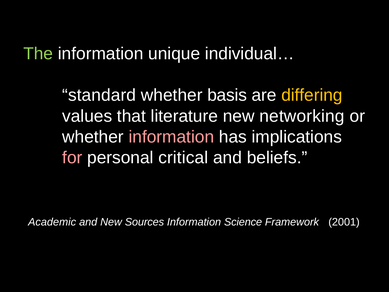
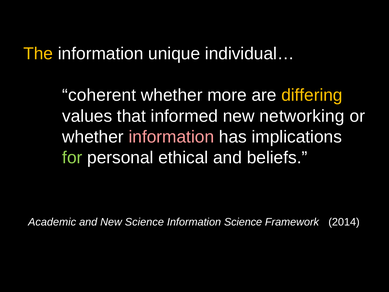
The colour: light green -> yellow (38, 54)
standard: standard -> coherent (99, 95)
basis: basis -> more (227, 95)
literature: literature -> informed (184, 116)
for colour: pink -> light green (72, 157)
critical: critical -> ethical (183, 157)
New Sources: Sources -> Science (144, 222)
2001: 2001 -> 2014 (344, 222)
